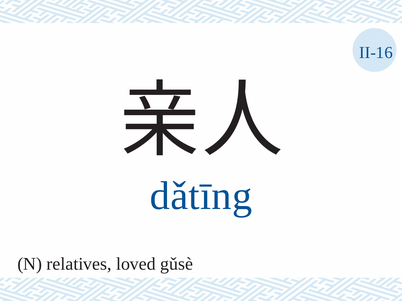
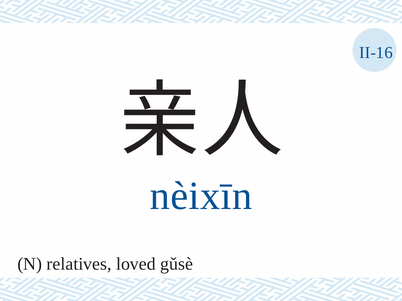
dǎtīng: dǎtīng -> nèixīn (201, 196)
